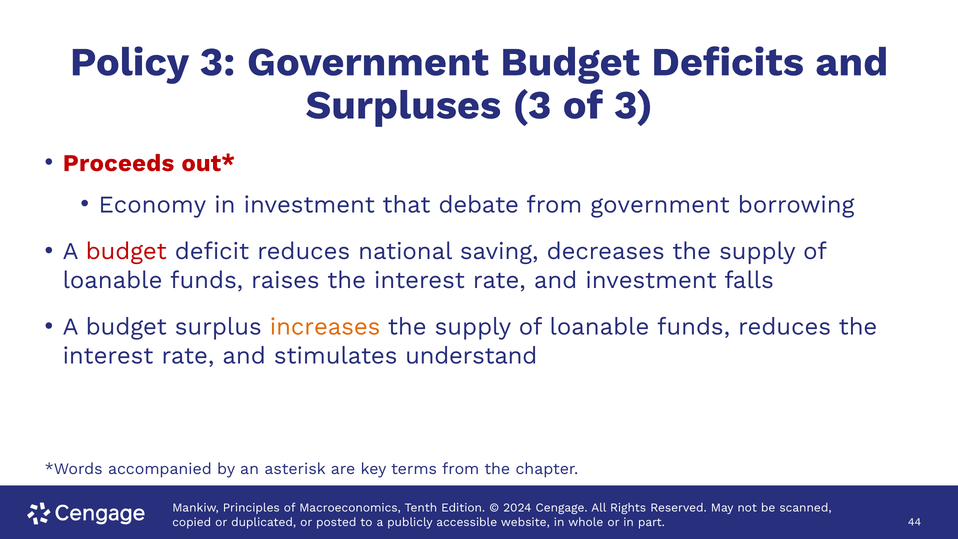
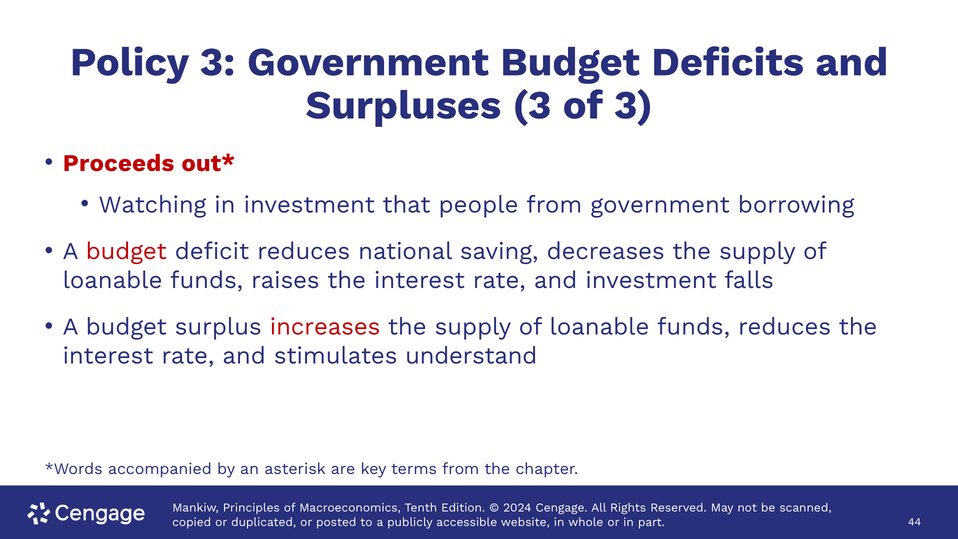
Economy: Economy -> Watching (152, 205)
debate: debate -> people (479, 205)
increases colour: orange -> red (325, 327)
